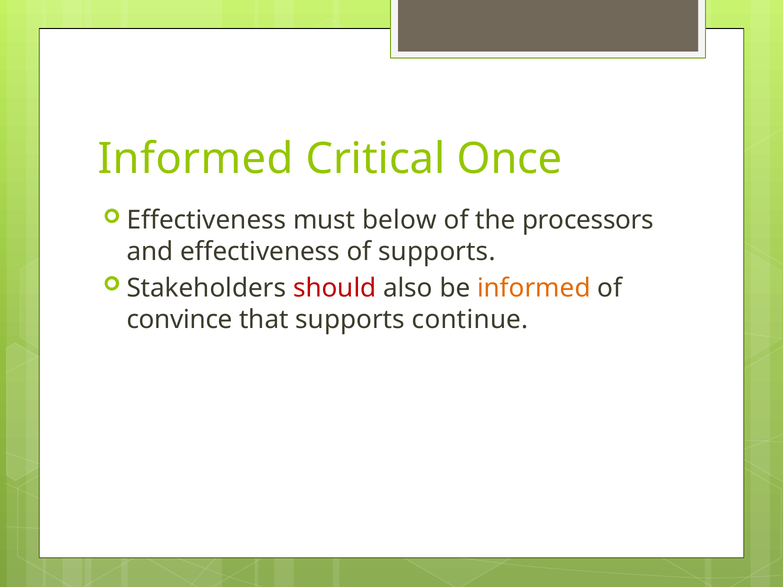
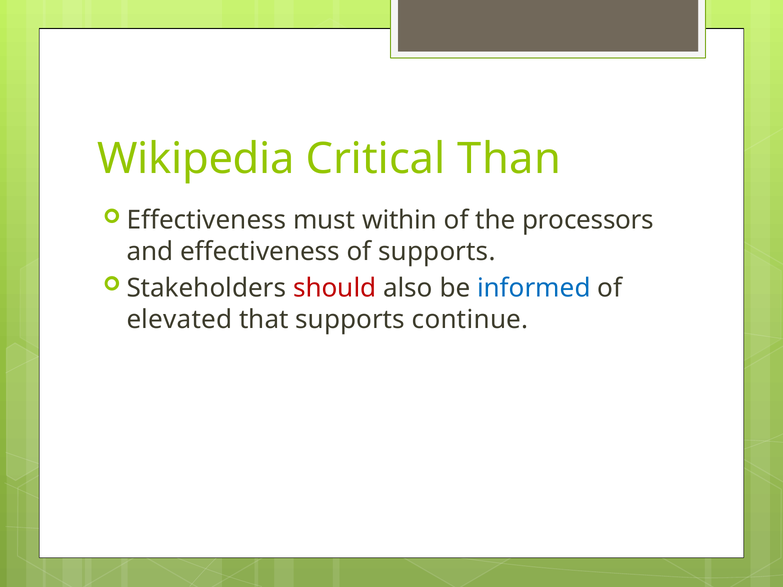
Informed: Informed -> Wikipedia (196, 159)
Once: Once -> Than (509, 159)
below: below -> within (400, 220)
informed colour: orange -> blue (534, 288)
convince: convince -> elevated (179, 320)
